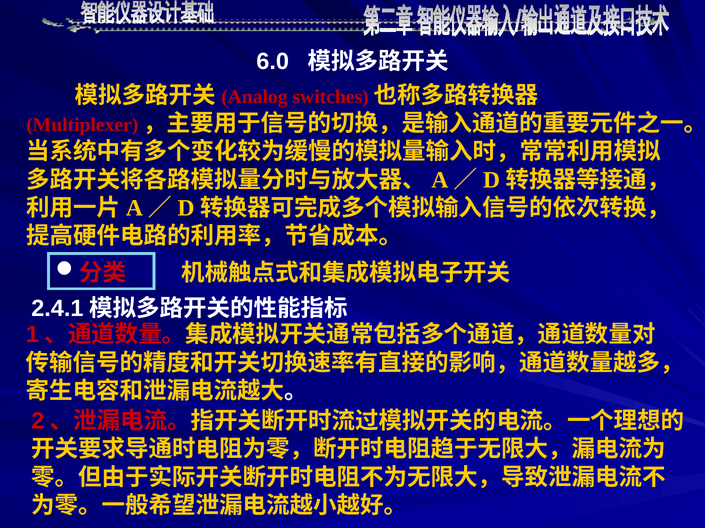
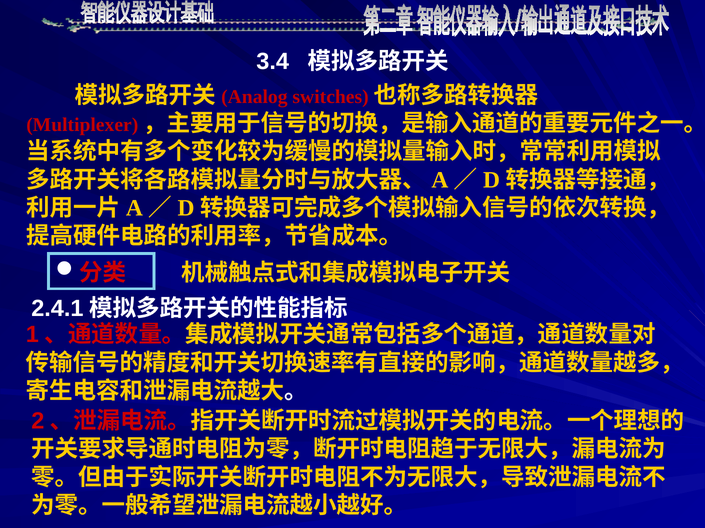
6.0: 6.0 -> 3.4 (273, 62)
